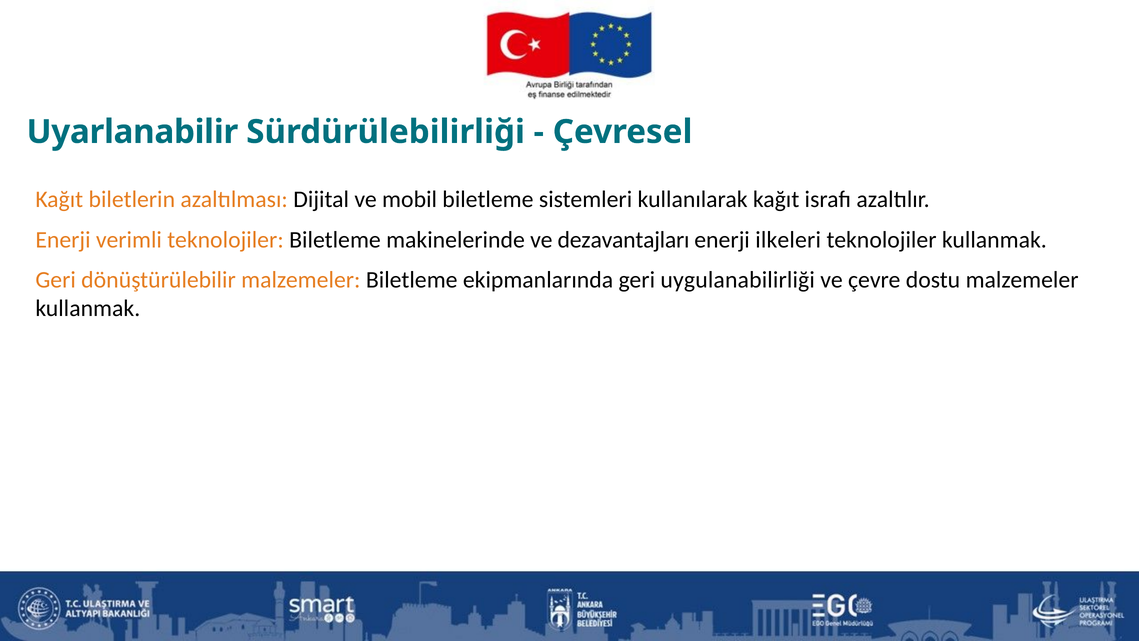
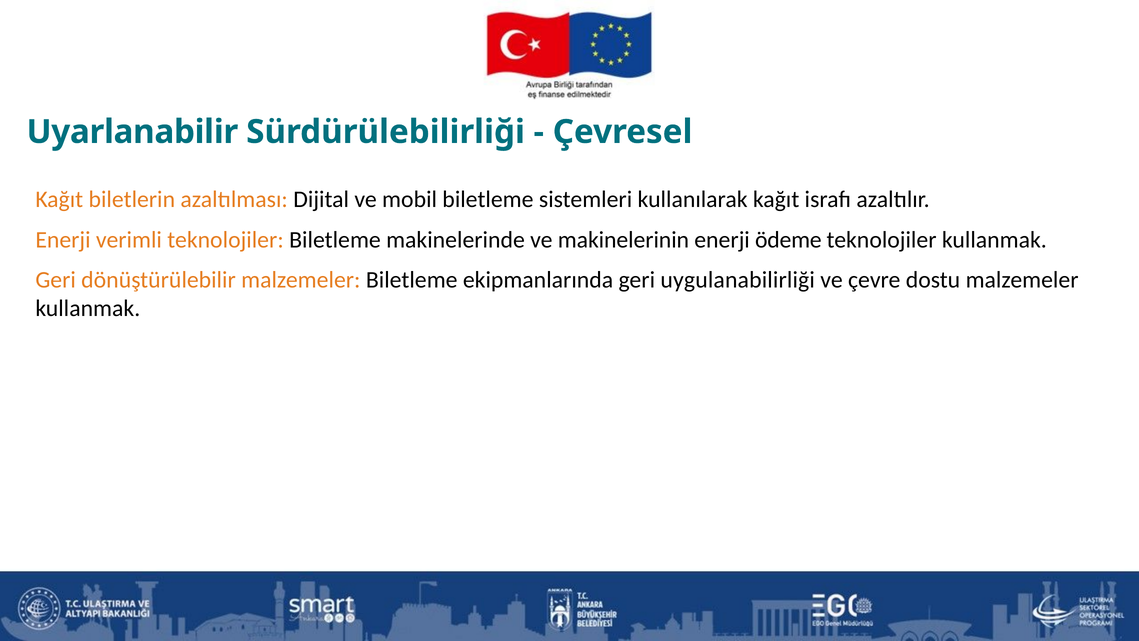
dezavantajları: dezavantajları -> makinelerinin (623, 240)
ilkeleri: ilkeleri -> ödeme (788, 240)
